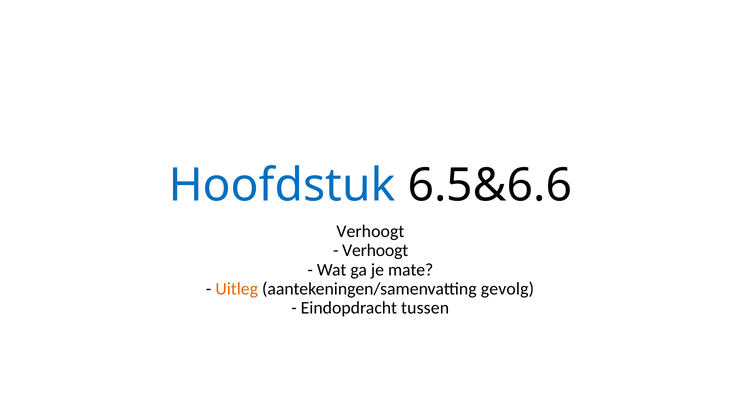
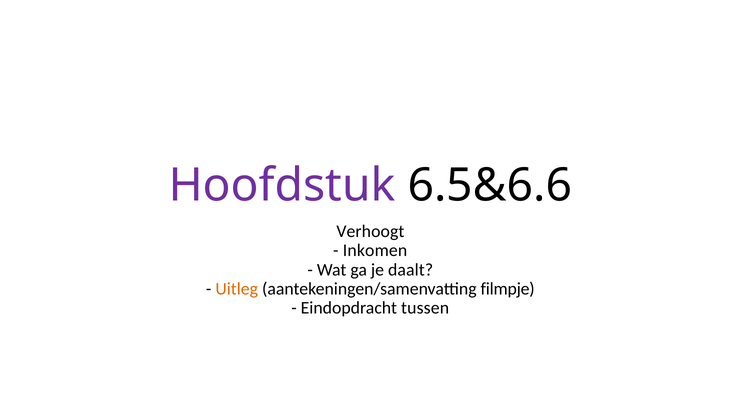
Hoofdstuk colour: blue -> purple (282, 185)
Verhoogt: Verhoogt -> Inkomen (375, 250)
mate: mate -> daalt (411, 270)
gevolg: gevolg -> filmpje (508, 289)
